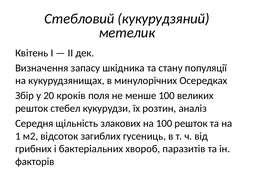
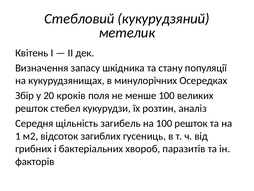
злакових: злакових -> загибель (121, 123)
